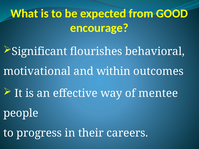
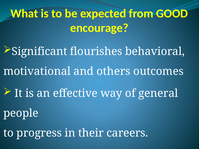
within: within -> others (113, 71)
mentee: mentee -> general (158, 93)
